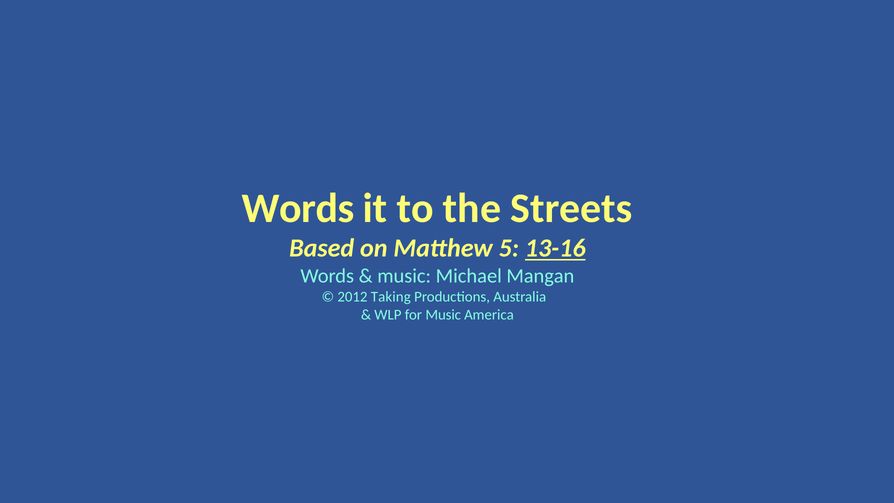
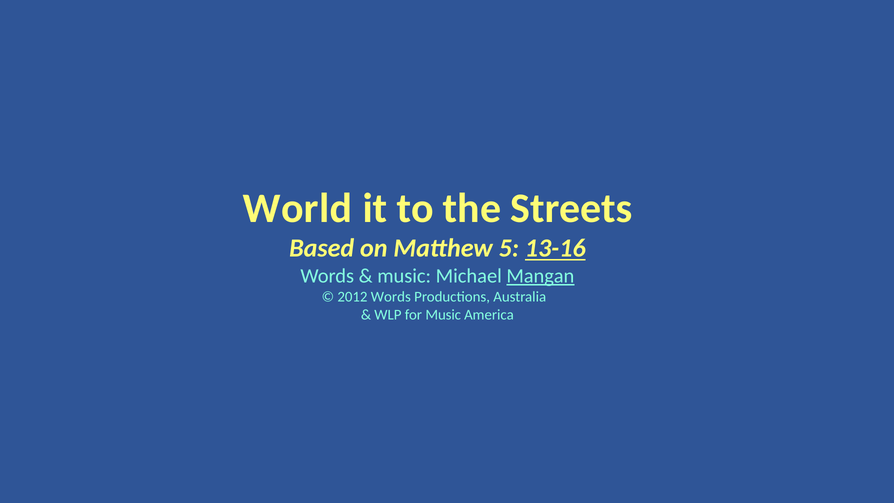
Words: Words -> World (298, 209)
Mangan underline: none -> present (540, 276)
2012 Taking: Taking -> Words (391, 297)
